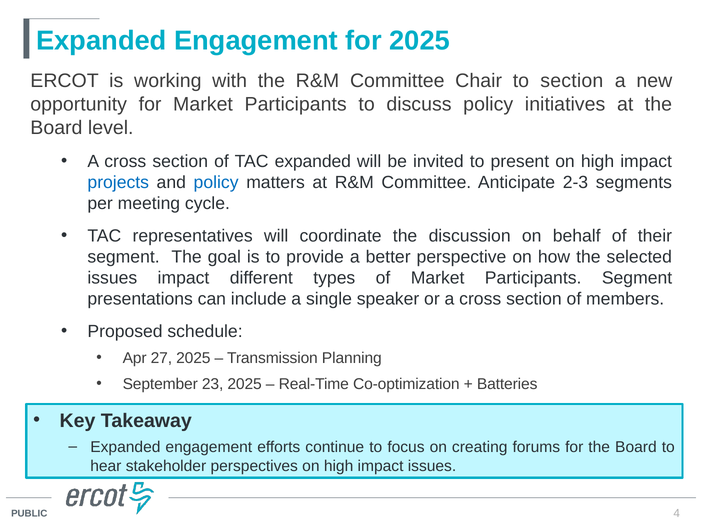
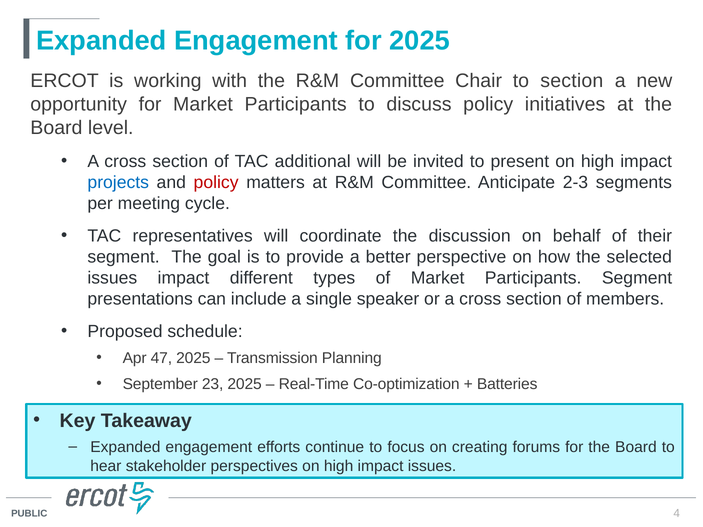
TAC expanded: expanded -> additional (313, 161)
policy colour: blue -> red (216, 182)
27: 27 -> 47 (161, 358)
